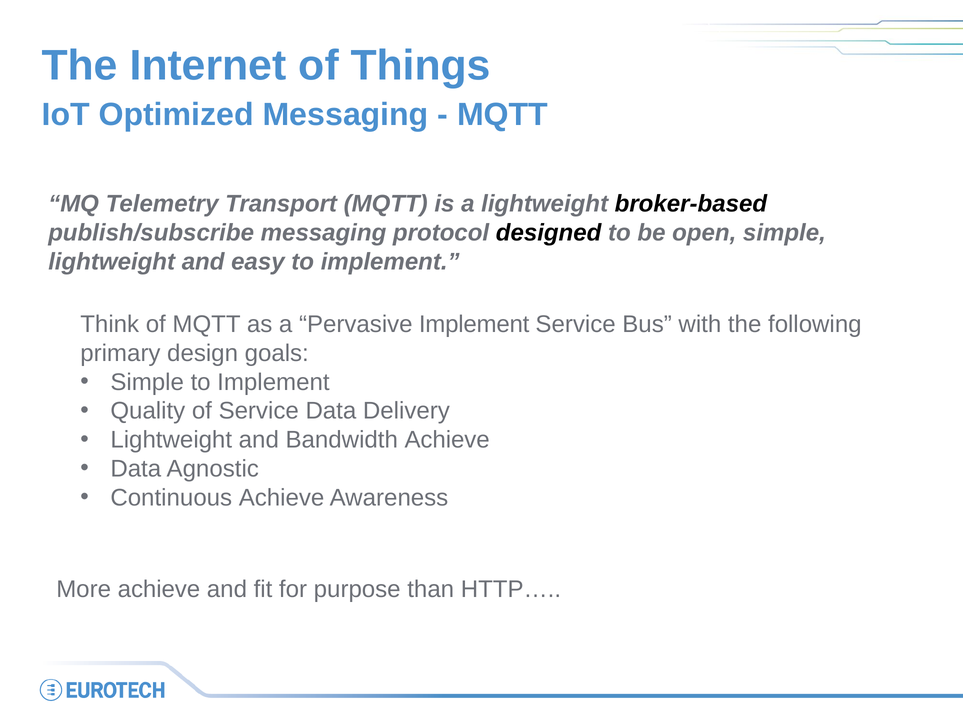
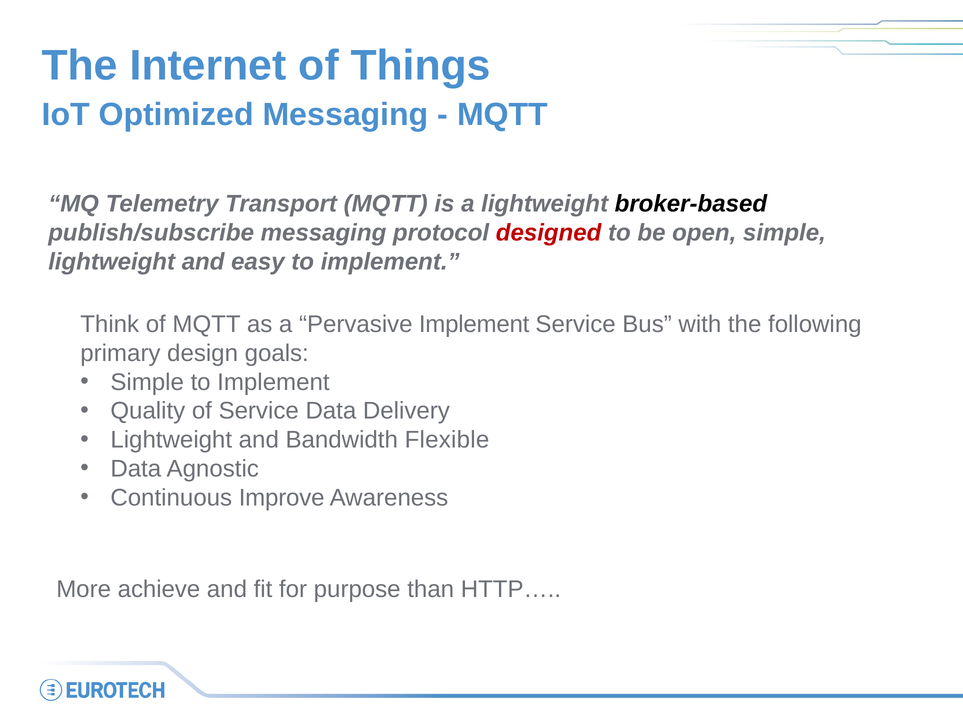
designed colour: black -> red (549, 233)
Bandwidth Achieve: Achieve -> Flexible (447, 440)
Continuous Achieve: Achieve -> Improve (282, 498)
